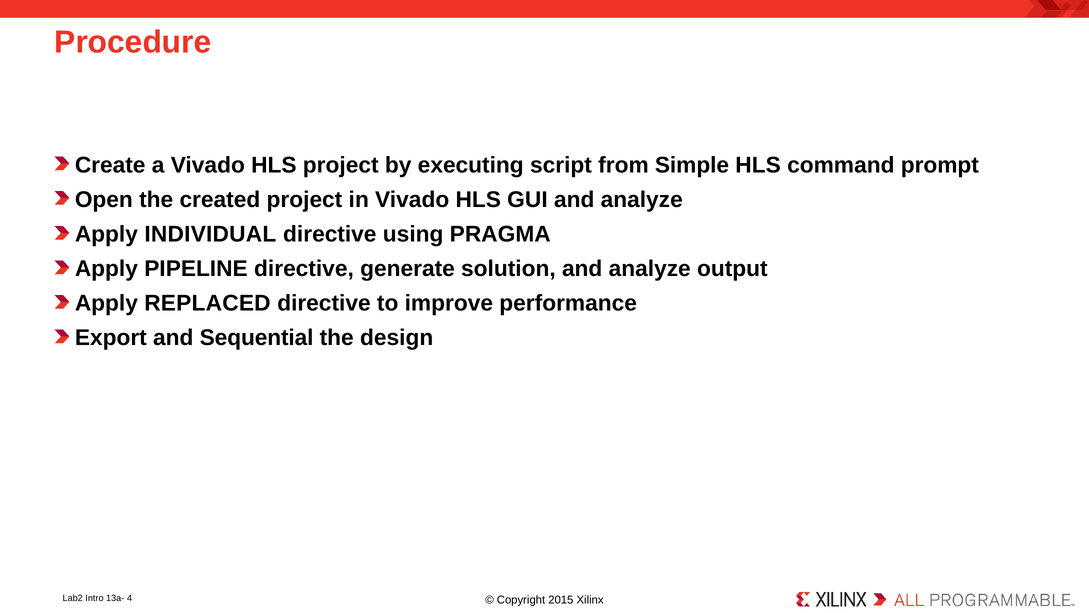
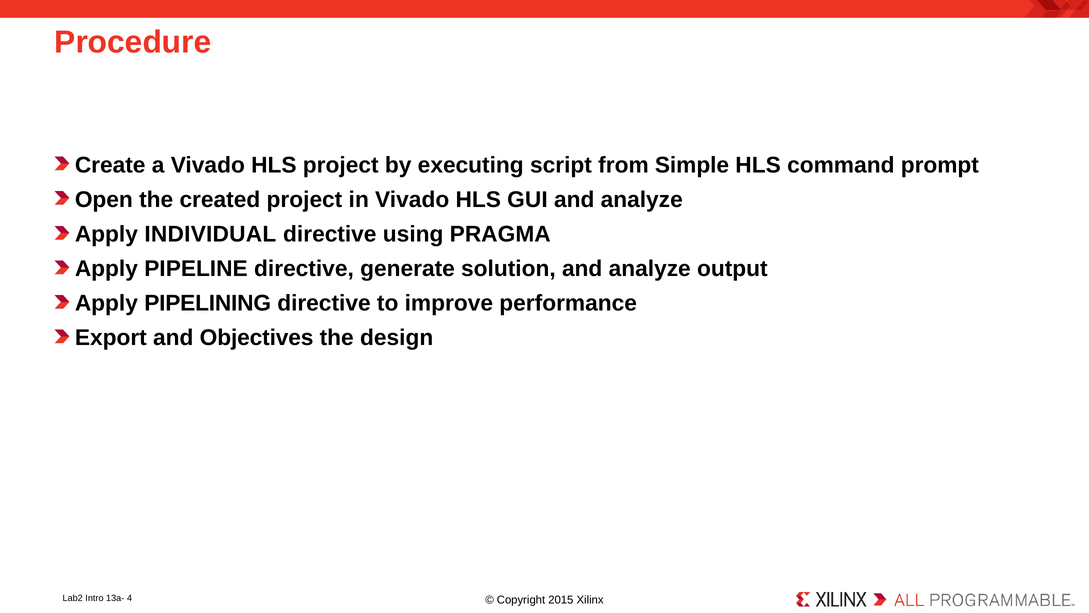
REPLACED: REPLACED -> PIPELINING (208, 303)
Sequential: Sequential -> Objectives (257, 338)
